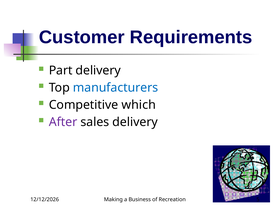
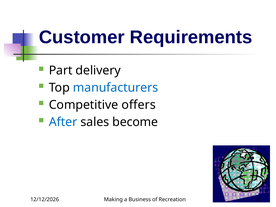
which: which -> offers (139, 105)
After colour: purple -> blue (63, 122)
sales delivery: delivery -> become (135, 122)
